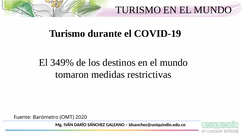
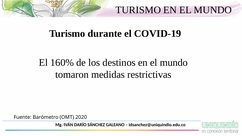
349%: 349% -> 160% (62, 63)
